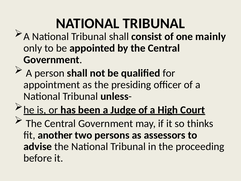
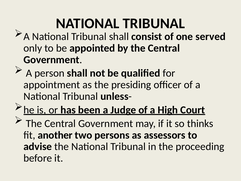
mainly: mainly -> served (211, 36)
